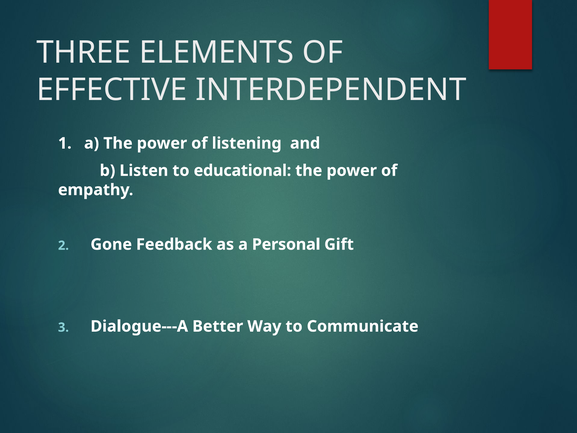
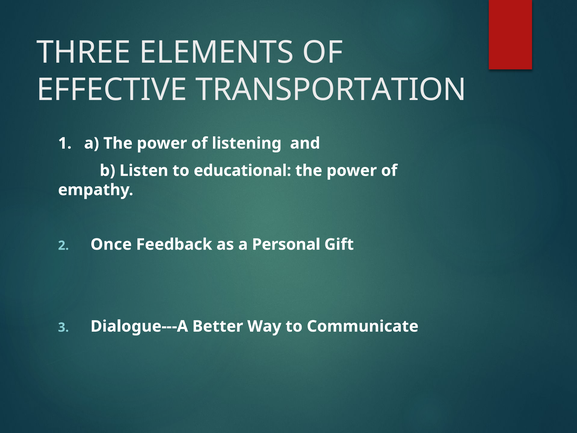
INTERDEPENDENT: INTERDEPENDENT -> TRANSPORTATION (331, 90)
Gone: Gone -> Once (111, 244)
